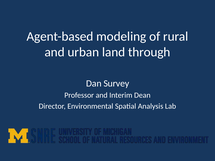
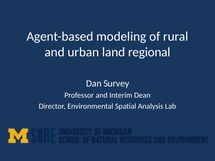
through: through -> regional (149, 52)
